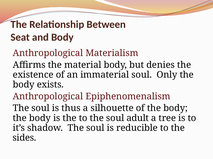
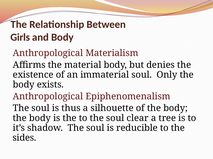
Seat: Seat -> Girls (20, 37)
adult: adult -> clear (138, 119)
